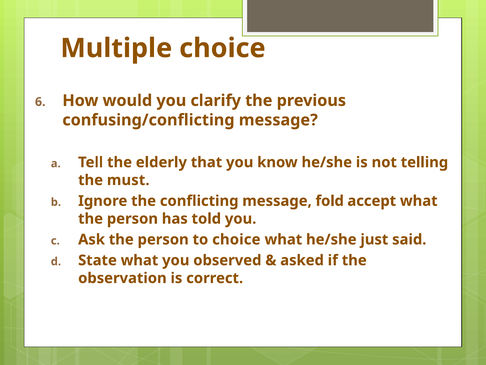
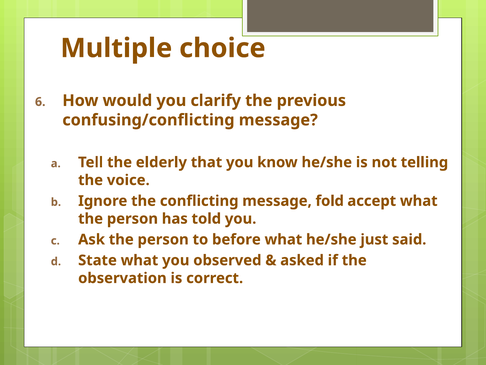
must: must -> voice (128, 180)
to choice: choice -> before (236, 239)
